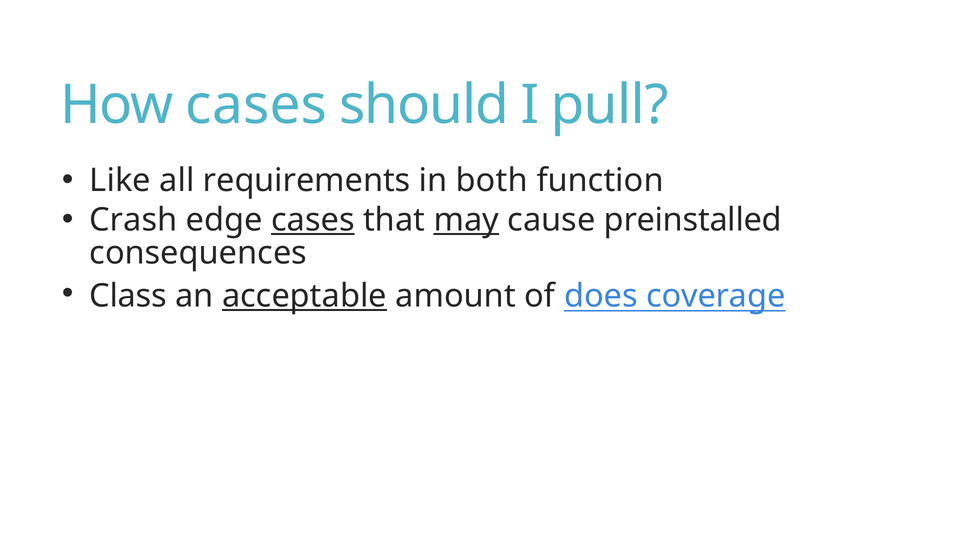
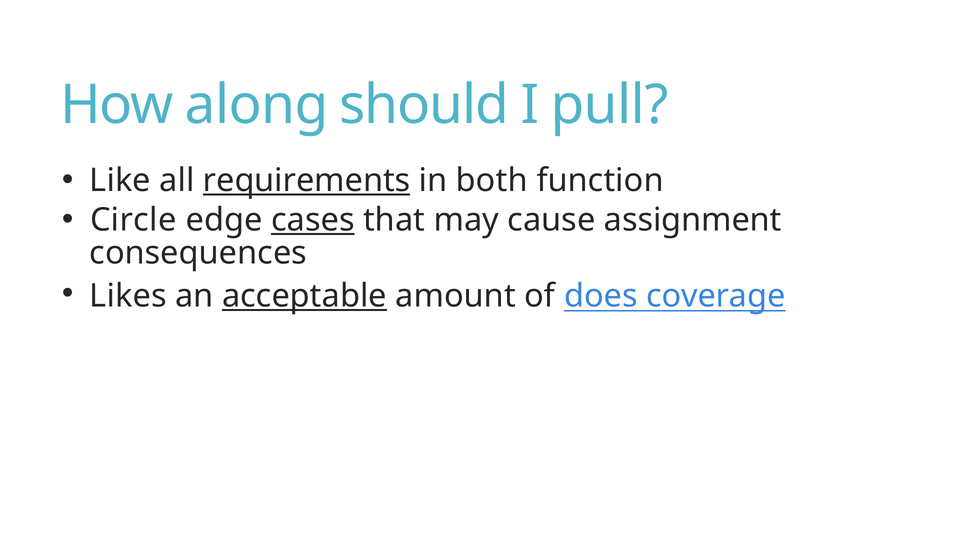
How cases: cases -> along (257, 105)
requirements underline: none -> present (307, 181)
Crash: Crash -> Circle (133, 220)
may underline: present -> none (466, 220)
preinstalled: preinstalled -> assignment (693, 220)
Class: Class -> Likes (128, 296)
